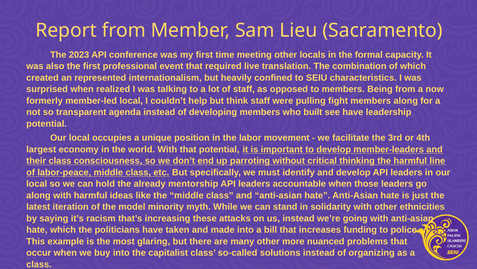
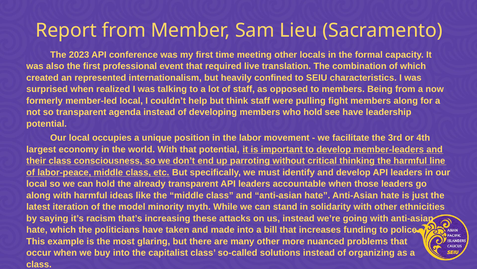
who built: built -> hold (313, 112)
already mentorship: mentorship -> transparent (193, 183)
